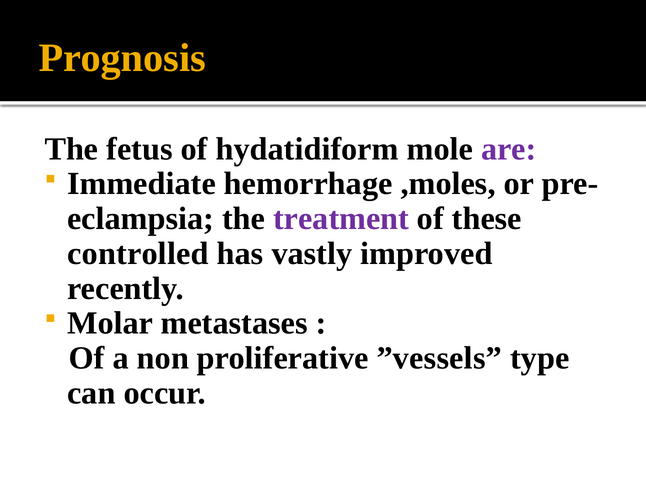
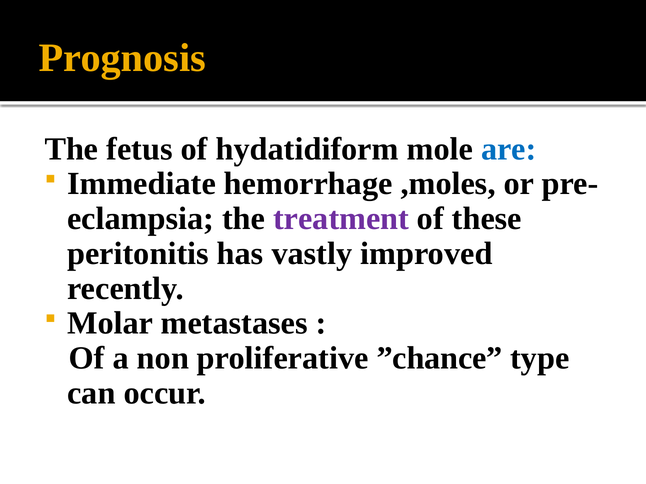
are colour: purple -> blue (509, 149)
controlled: controlled -> peritonitis (138, 254)
”vessels: ”vessels -> ”chance (439, 358)
